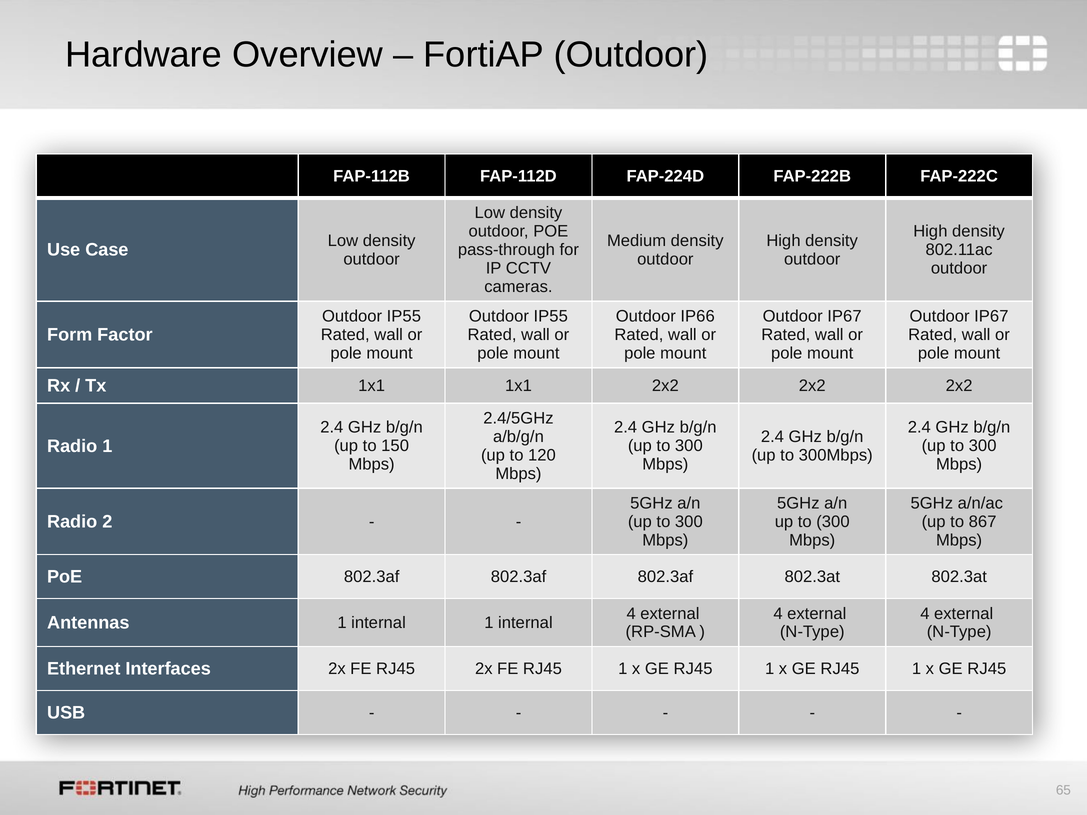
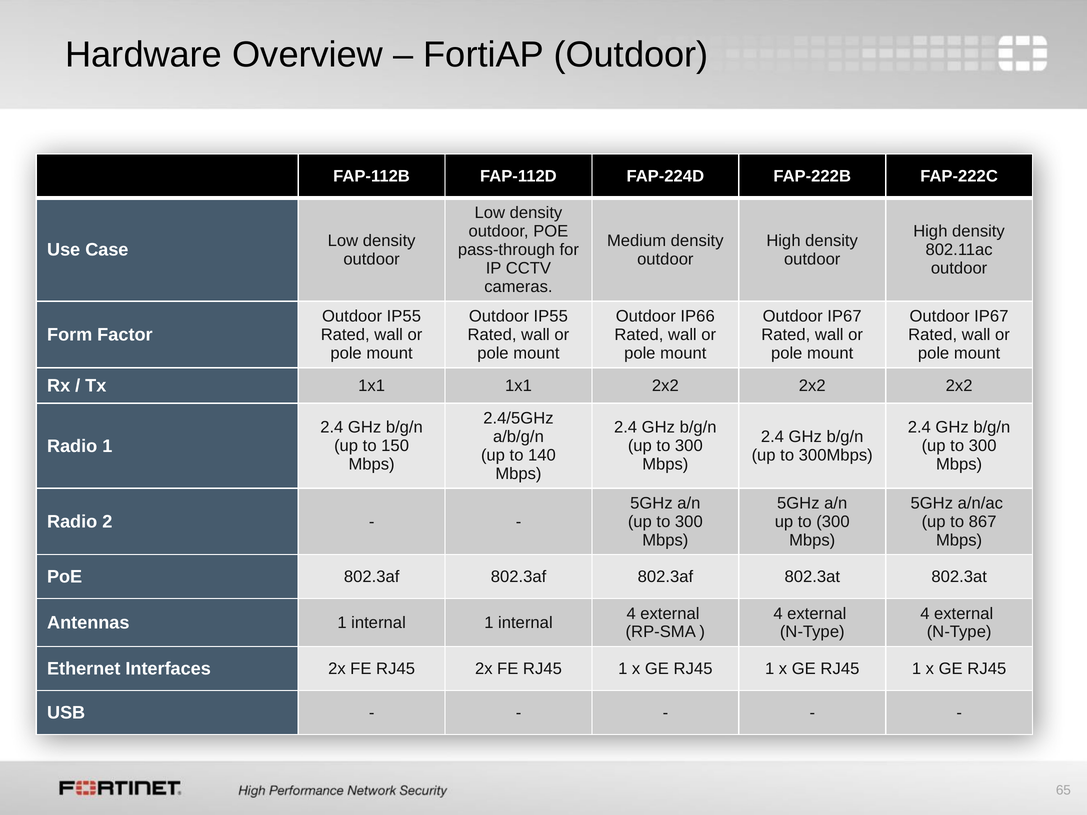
120: 120 -> 140 (542, 455)
